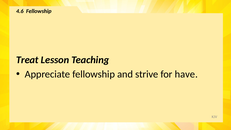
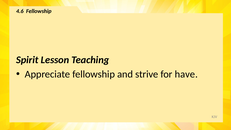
Treat: Treat -> Spirit (27, 60)
